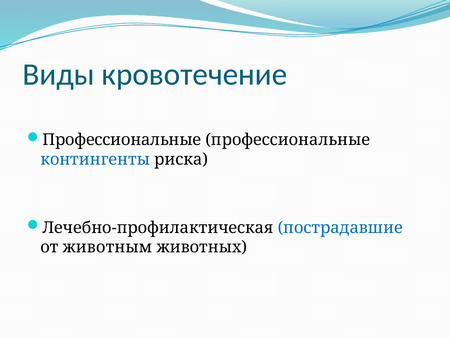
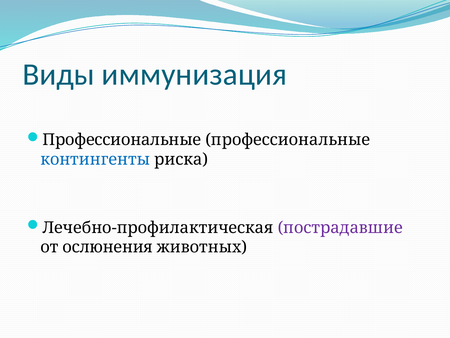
кровотечение: кровотечение -> иммунизация (194, 74)
пострадавшие colour: blue -> purple (340, 227)
животным: животным -> ослюнения (108, 247)
